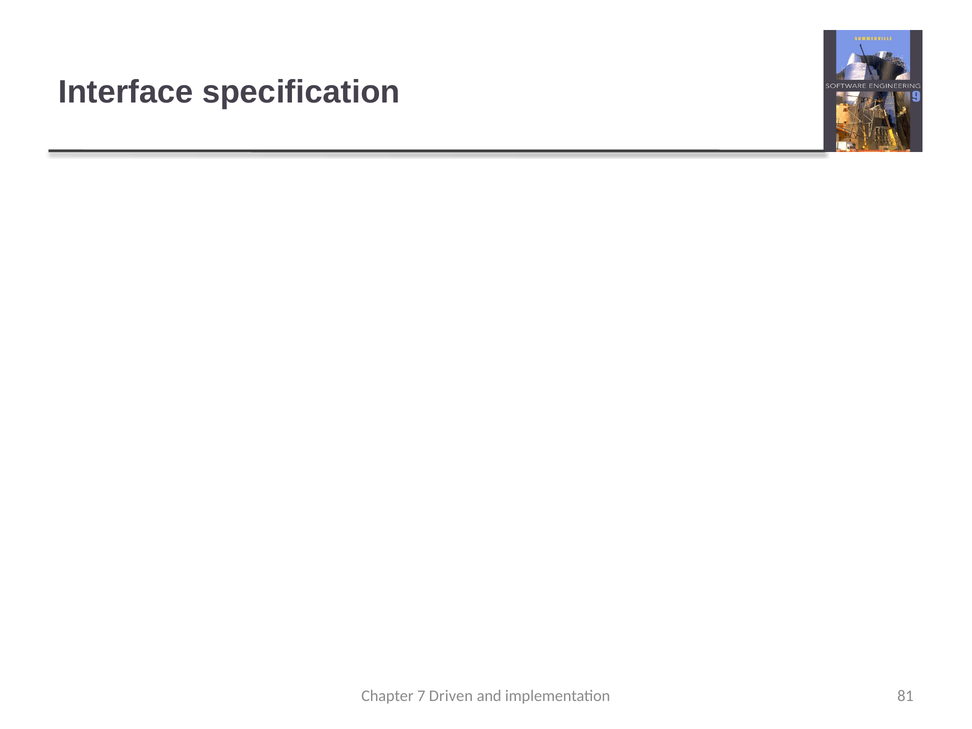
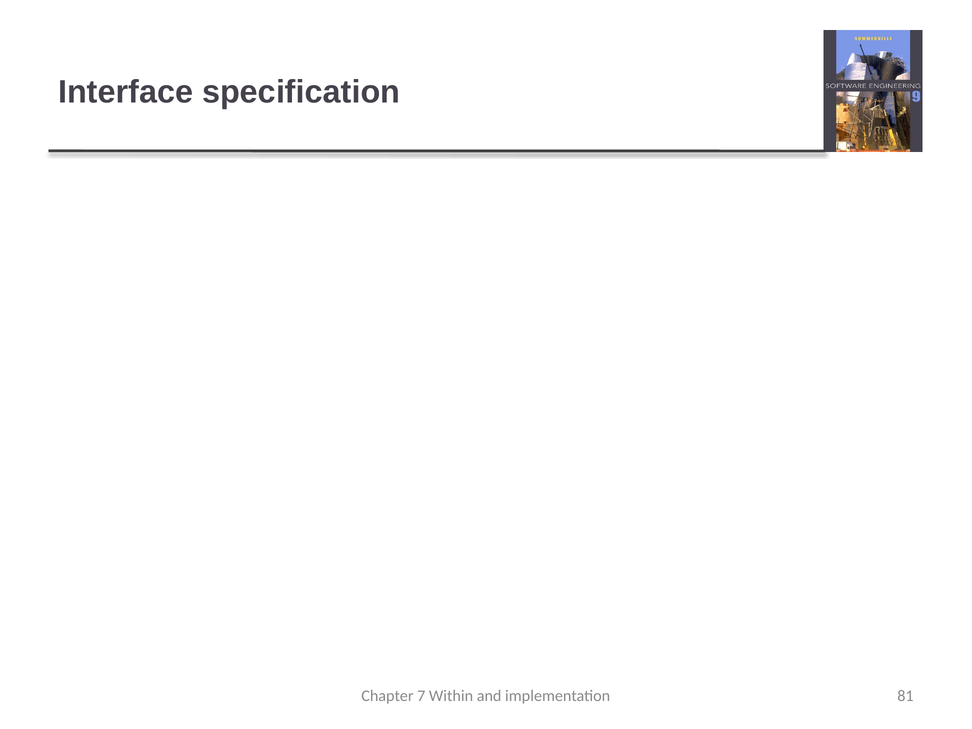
Driven: Driven -> Within (451, 696)
